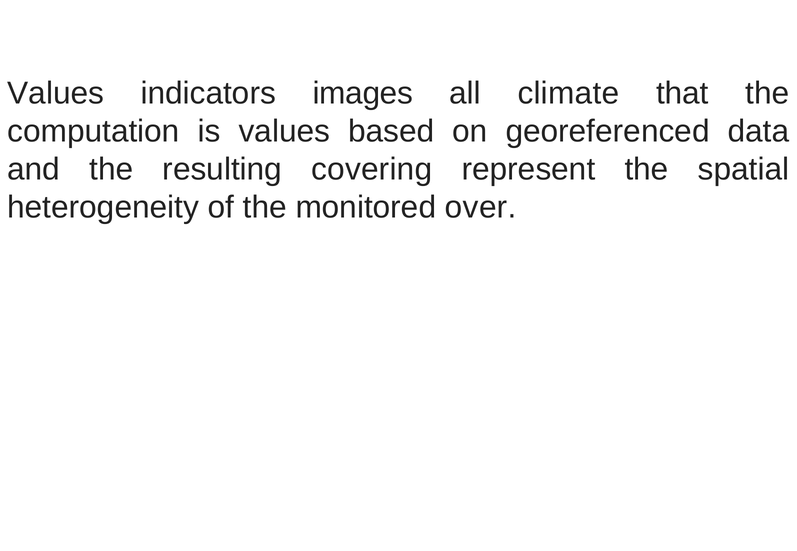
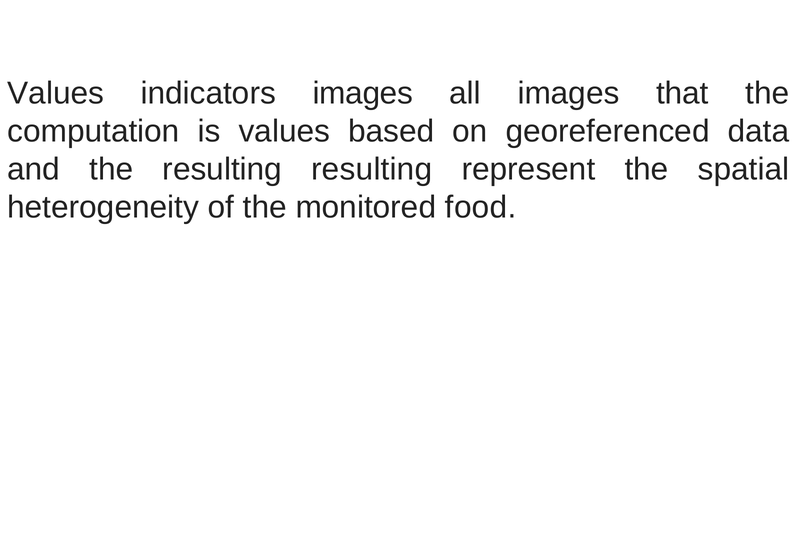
all climate: climate -> images (568, 94)
resulting covering: covering -> resulting (372, 170)
over: over -> food (481, 208)
